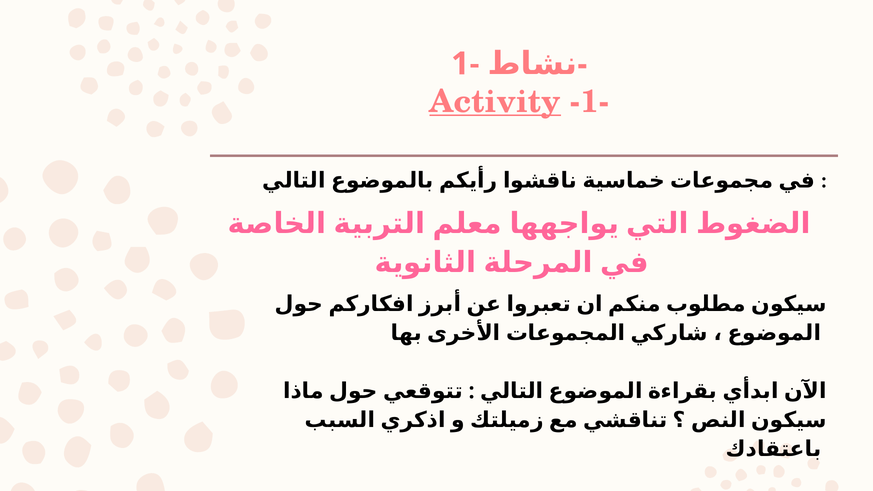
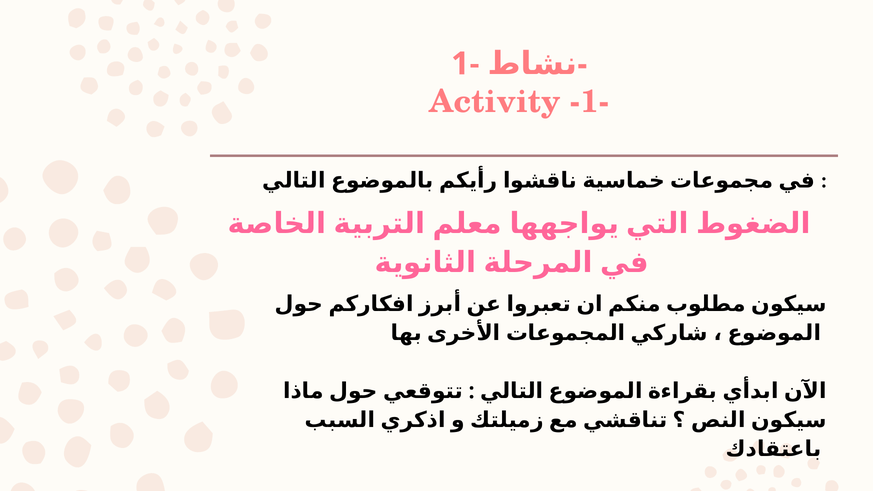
Activity underline: present -> none (495, 102)
